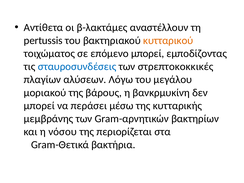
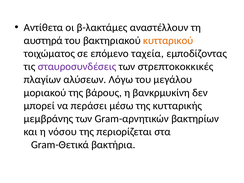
pertussis: pertussis -> αυστηρά (43, 41)
επόμενο μπορεί: μπορεί -> ταχεία (148, 54)
σταυροσυνδέσεις colour: blue -> purple (77, 67)
